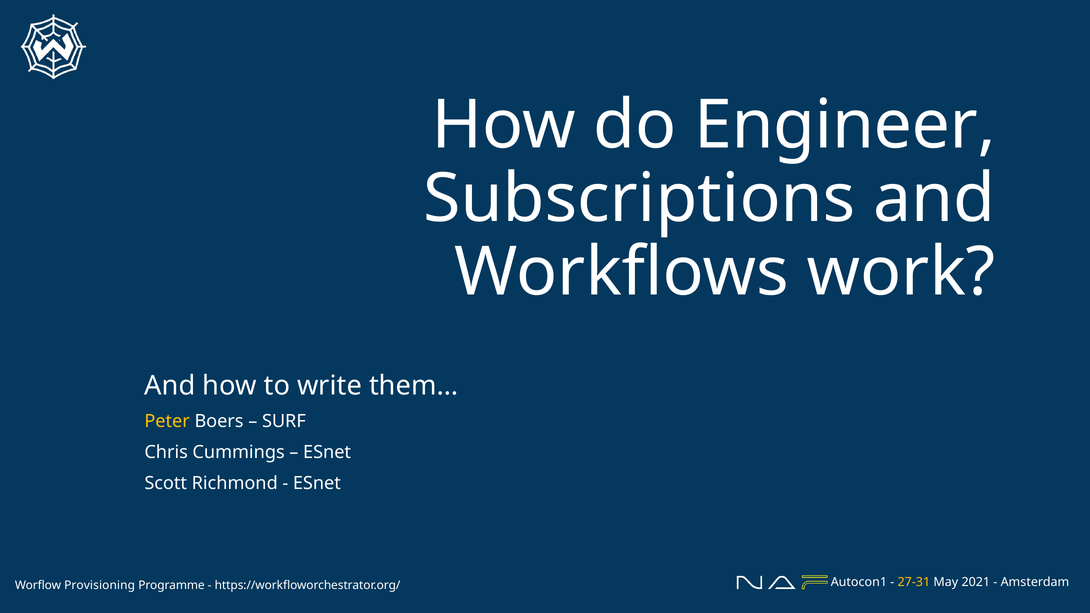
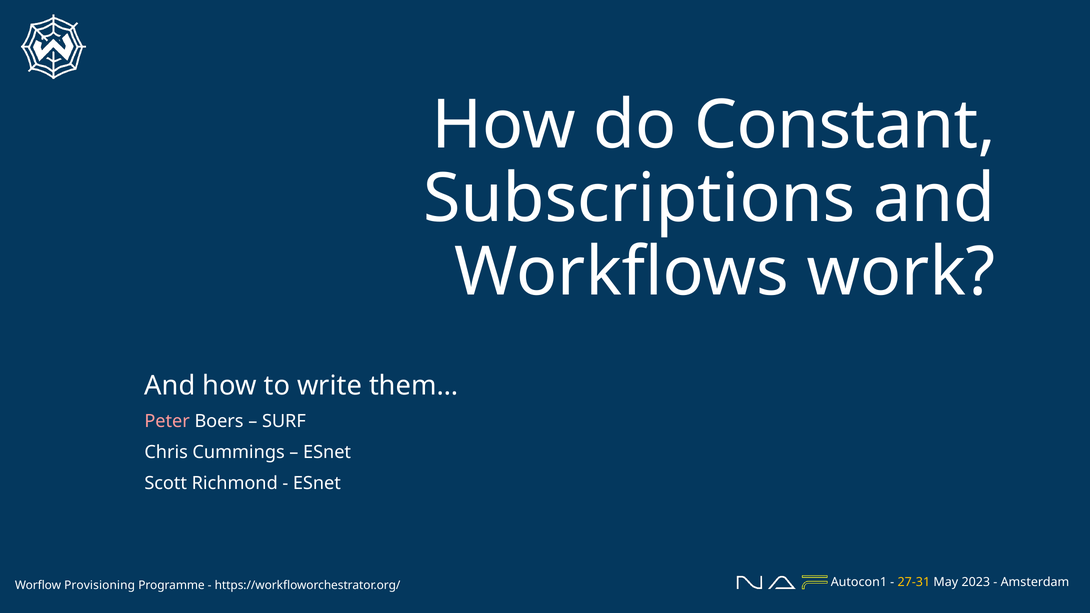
Engineer: Engineer -> Constant (845, 125)
Peter colour: yellow -> pink (167, 422)
2021: 2021 -> 2023 (976, 582)
